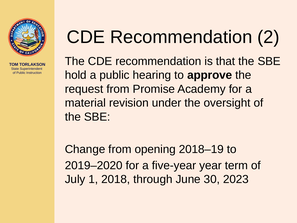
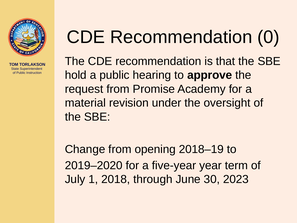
2: 2 -> 0 (268, 37)
